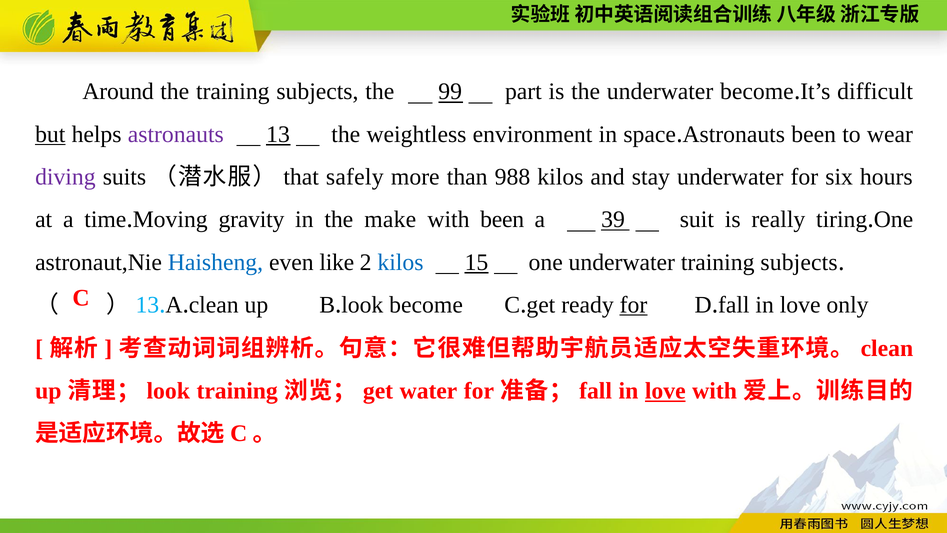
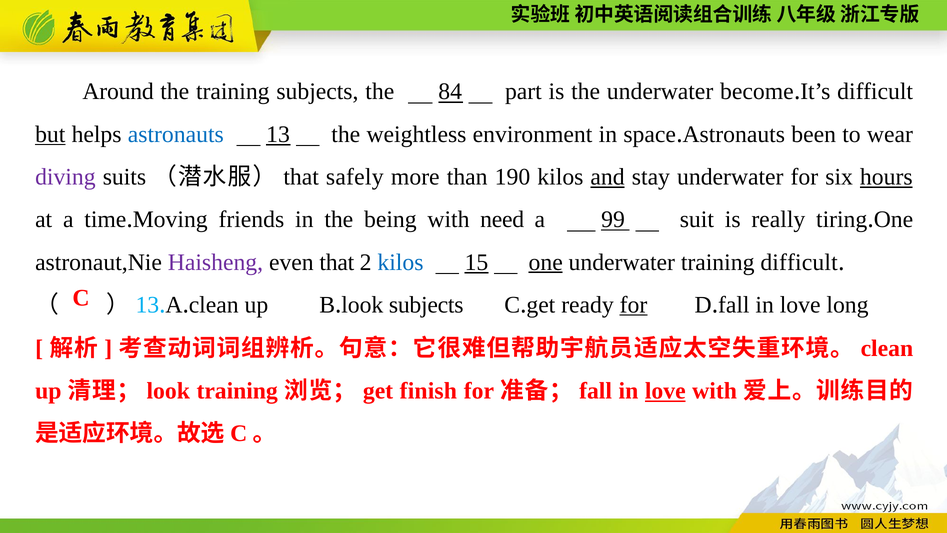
99: 99 -> 84 (450, 92)
astronauts colour: purple -> blue (176, 134)
988: 988 -> 190 (512, 177)
and underline: none -> present (608, 177)
hours underline: none -> present (886, 177)
gravity: gravity -> friends (251, 219)
make: make -> being (390, 219)
with been: been -> need (502, 219)
39: 39 -> 99 (613, 219)
Haisheng colour: blue -> purple (215, 262)
even like: like -> that (337, 262)
one underline: none -> present (546, 262)
underwater training subjects: subjects -> difficult (799, 262)
become: become -> subjects (426, 305)
only: only -> long (847, 305)
water: water -> finish (428, 391)
